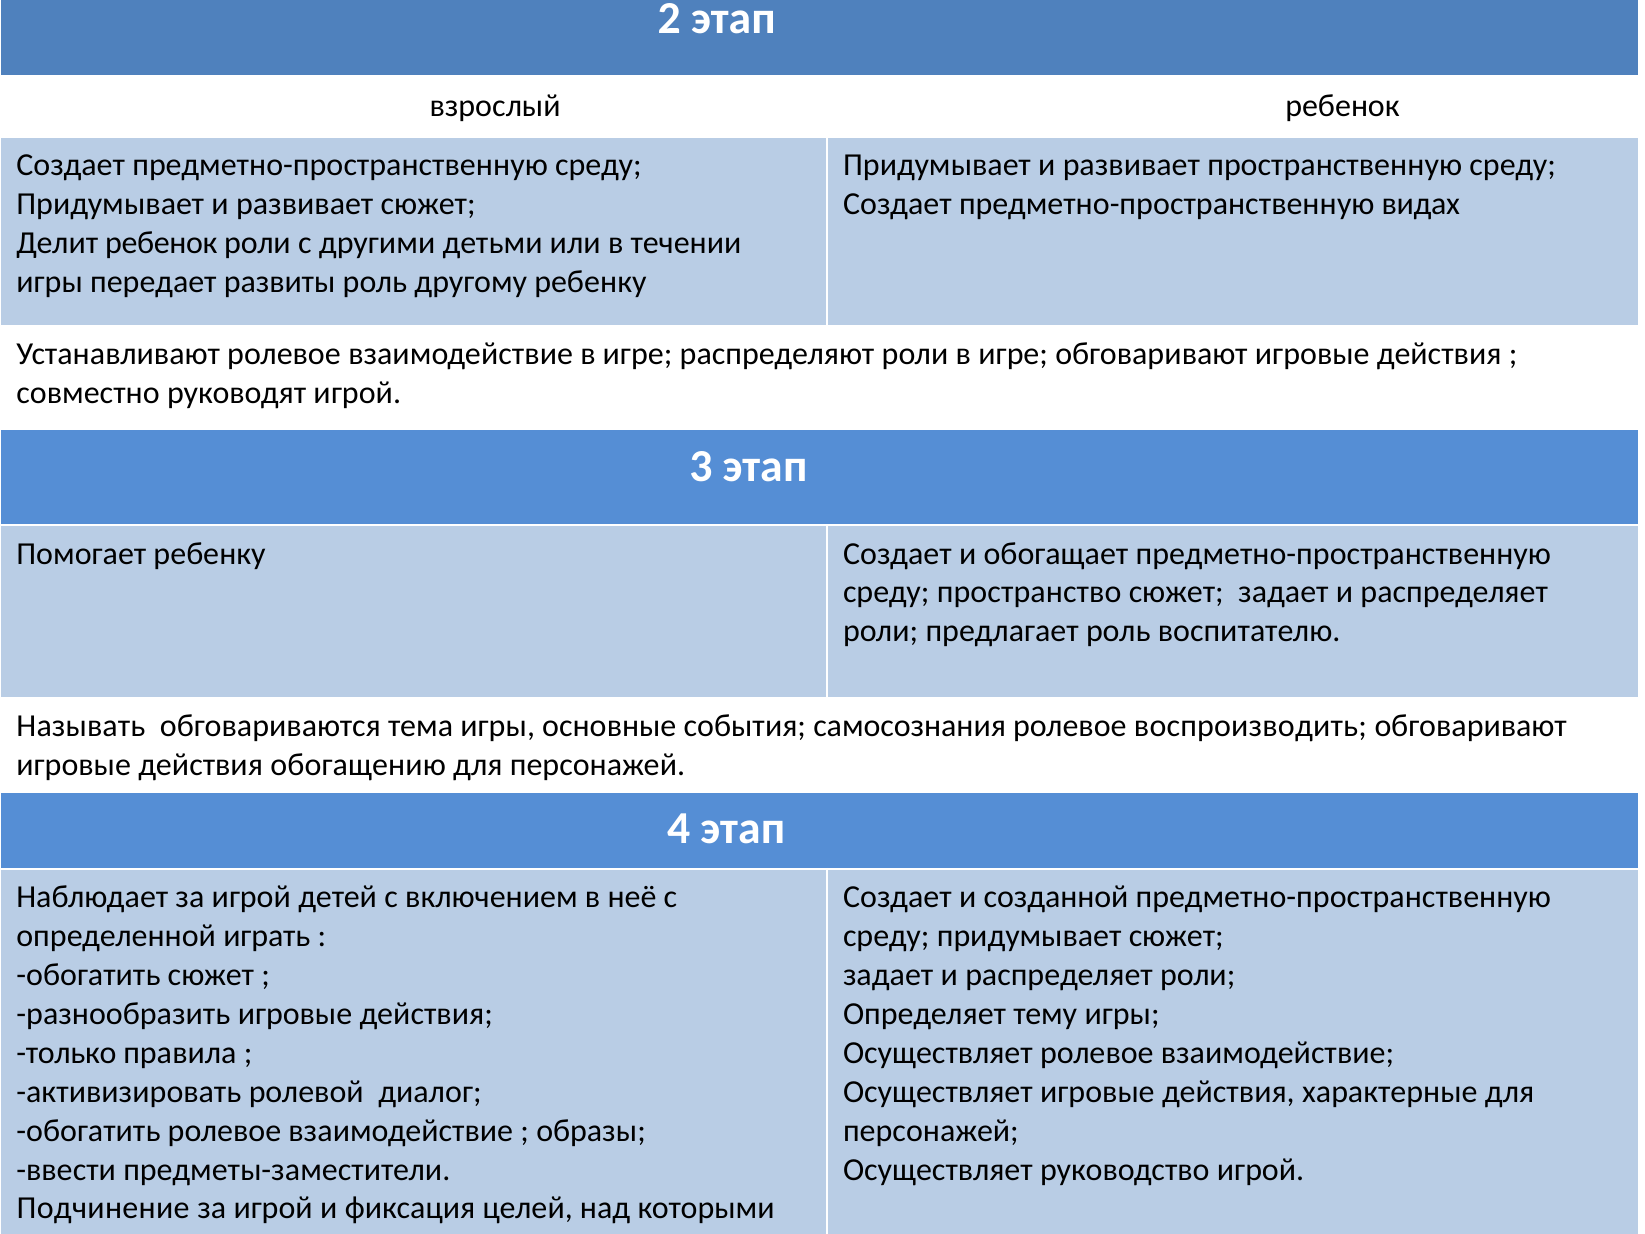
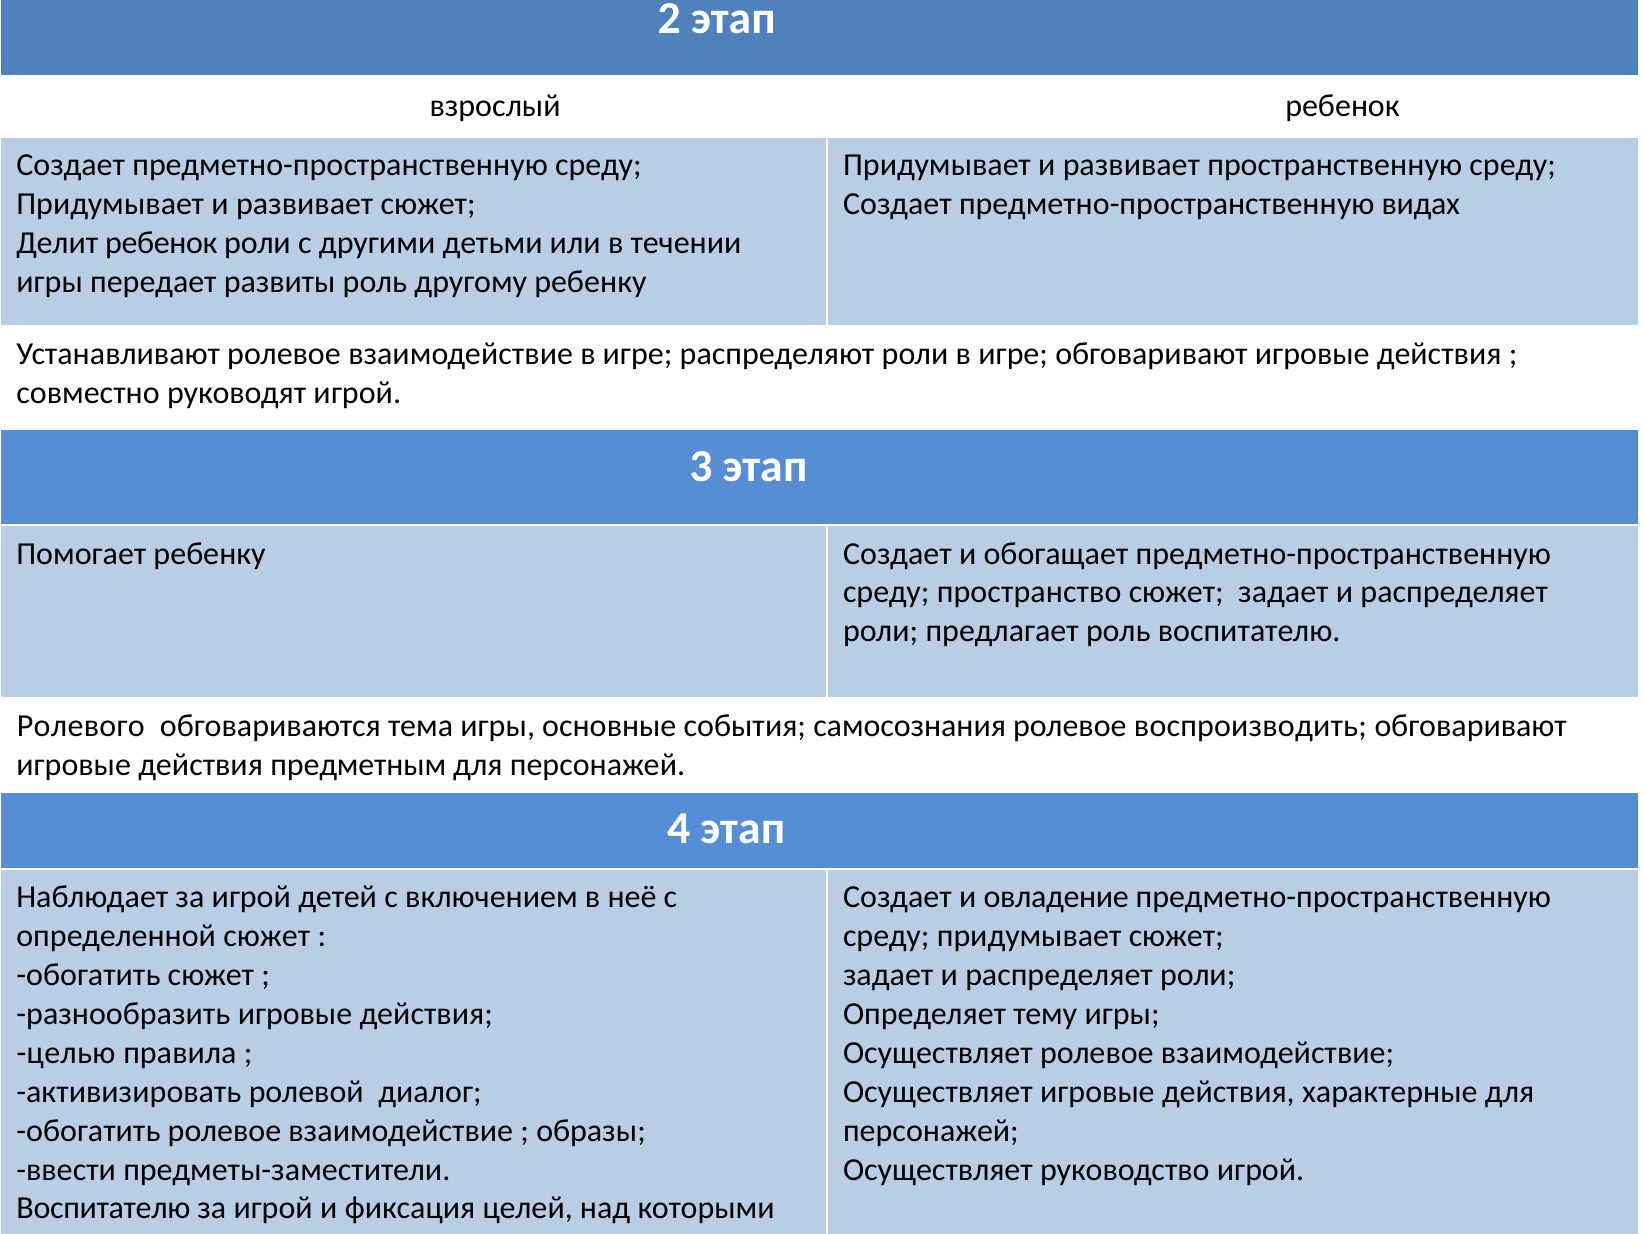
Называть: Называть -> Ролевого (81, 726)
обогащению: обогащению -> предметным (358, 764)
созданной: созданной -> овладение (1056, 897)
определенной играть: играть -> сюжет (267, 936)
только: только -> целью (66, 1052)
Подчинение: Подчинение -> Воспитателю (103, 1208)
